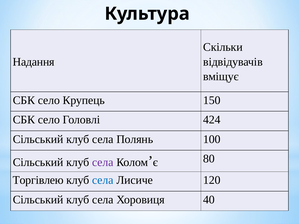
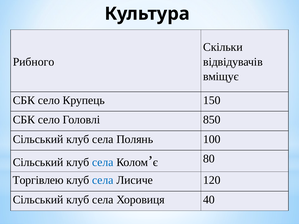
Надання: Надання -> Рибного (34, 62)
424: 424 -> 850 (212, 120)
села colour: purple -> blue (103, 162)
